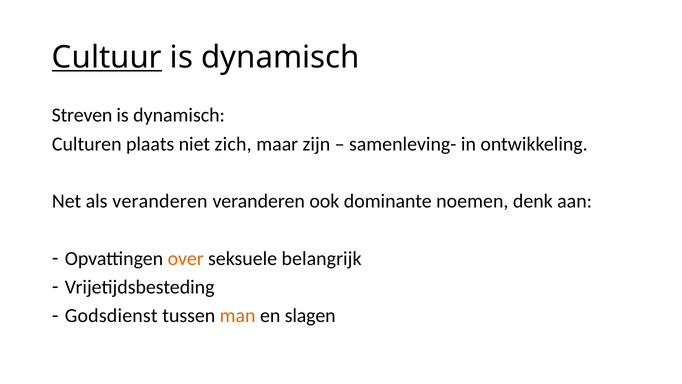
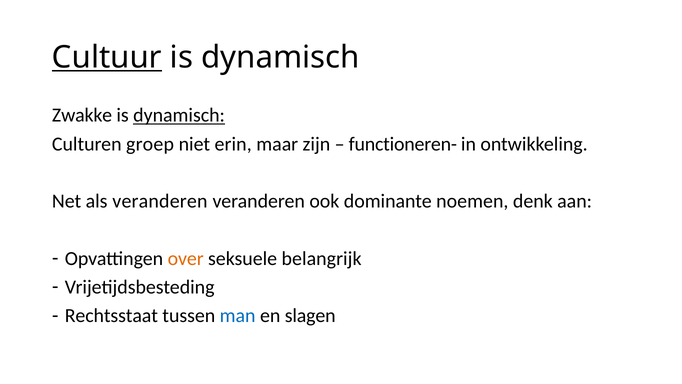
Streven: Streven -> Zwakke (82, 115)
dynamisch underline: none -> present (179, 115)
plaats: plaats -> groep (150, 144)
zich: zich -> erin (233, 144)
samenleving-: samenleving- -> functioneren- (403, 144)
Godsdienst: Godsdienst -> Rechtsstaat (111, 315)
man colour: orange -> blue (238, 315)
